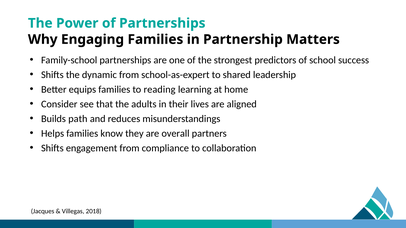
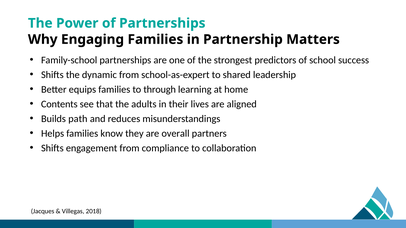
reading: reading -> through (160, 90)
Consider: Consider -> Contents (59, 104)
